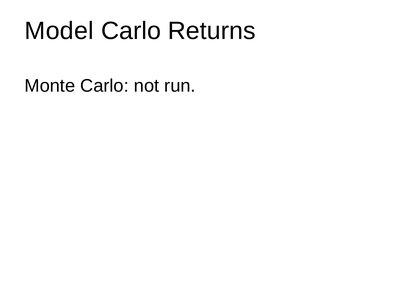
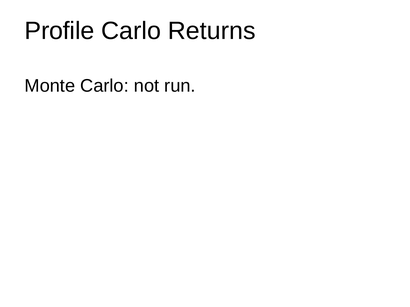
Model: Model -> Profile (59, 31)
